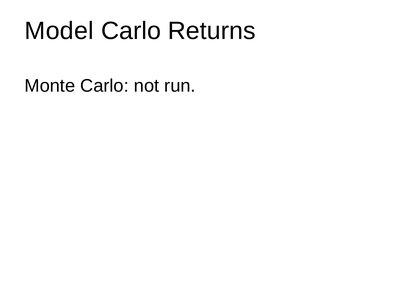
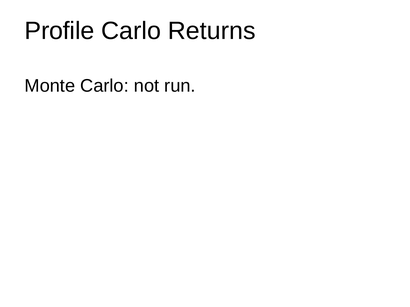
Model: Model -> Profile (59, 31)
